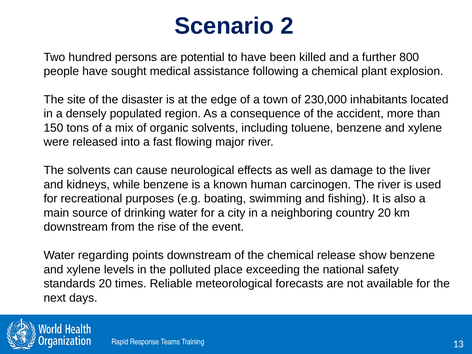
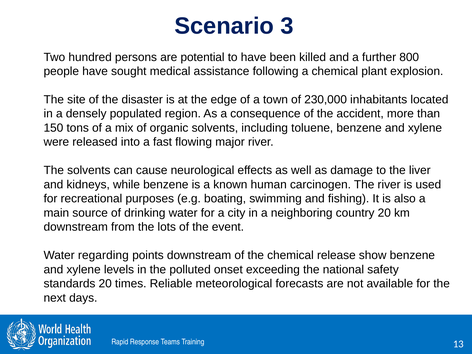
2: 2 -> 3 (287, 26)
rise: rise -> lots (167, 227)
place: place -> onset (228, 270)
